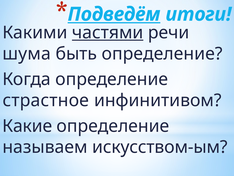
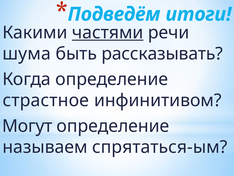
Подведём underline: present -> none (114, 14)
быть определение: определение -> рассказывать (162, 54)
Какие: Какие -> Могут (27, 126)
искусством-ым: искусством-ым -> спрятаться-ым (160, 147)
